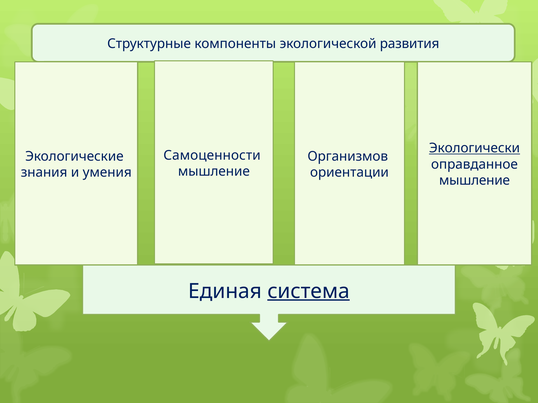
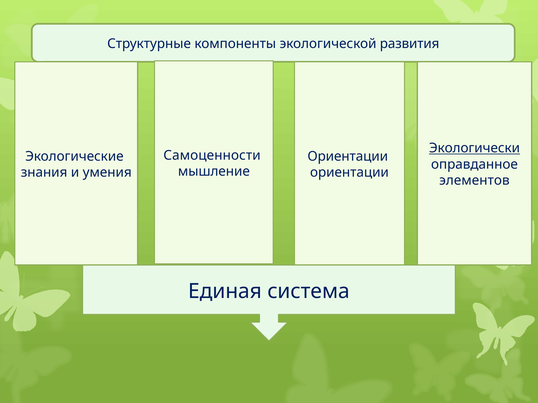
Организмов: Организмов -> Ориентации (348, 156)
мышление: мышление -> элементов (474, 181)
система underline: present -> none (309, 291)
